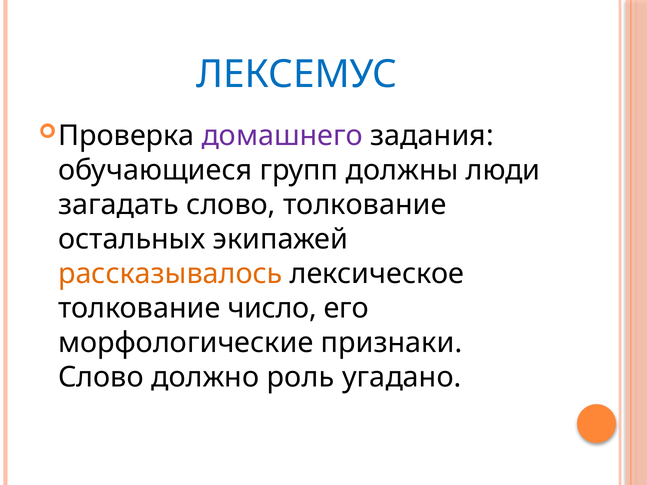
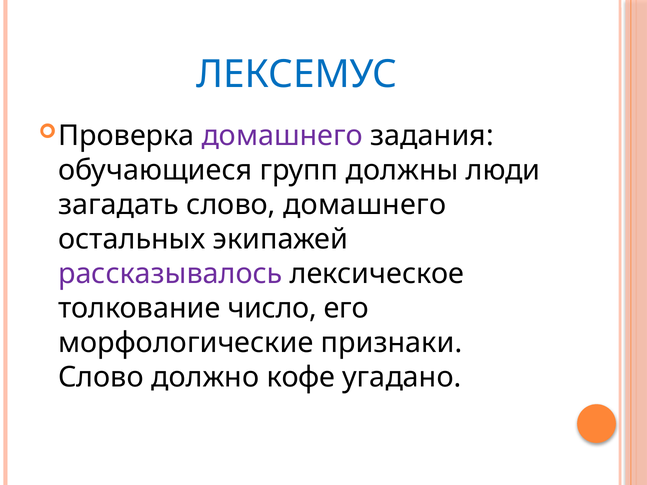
слово толкование: толкование -> домашнего (365, 205)
рассказывалось colour: orange -> purple (170, 274)
роль: роль -> кофе (301, 377)
